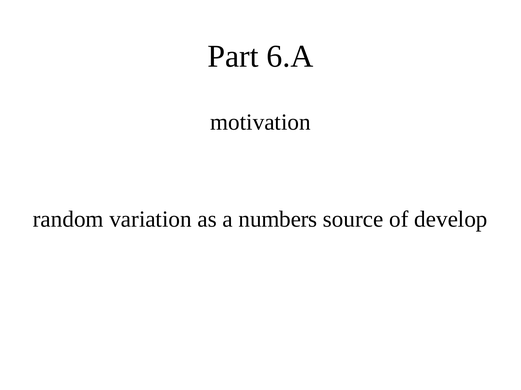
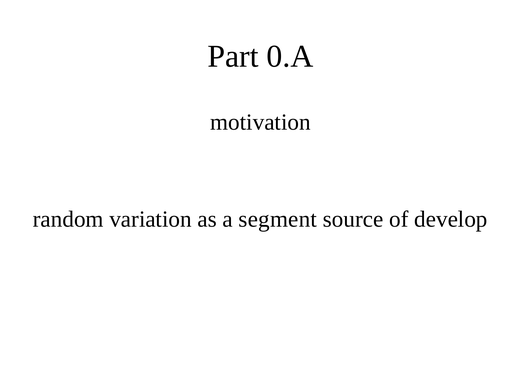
6.A: 6.A -> 0.A (290, 56)
numbers: numbers -> segment (278, 220)
